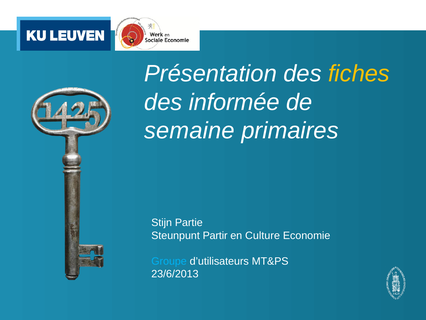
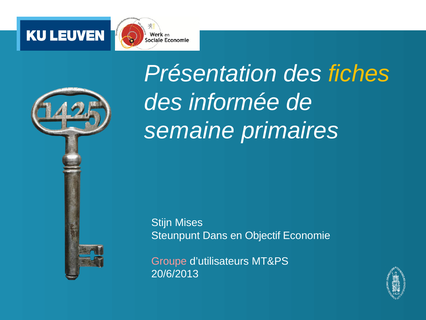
Partie: Partie -> Mises (189, 222)
Partir: Partir -> Dans (215, 235)
Culture: Culture -> Objectif (263, 235)
Groupe colour: light blue -> pink (169, 261)
23/6/2013: 23/6/2013 -> 20/6/2013 (175, 274)
